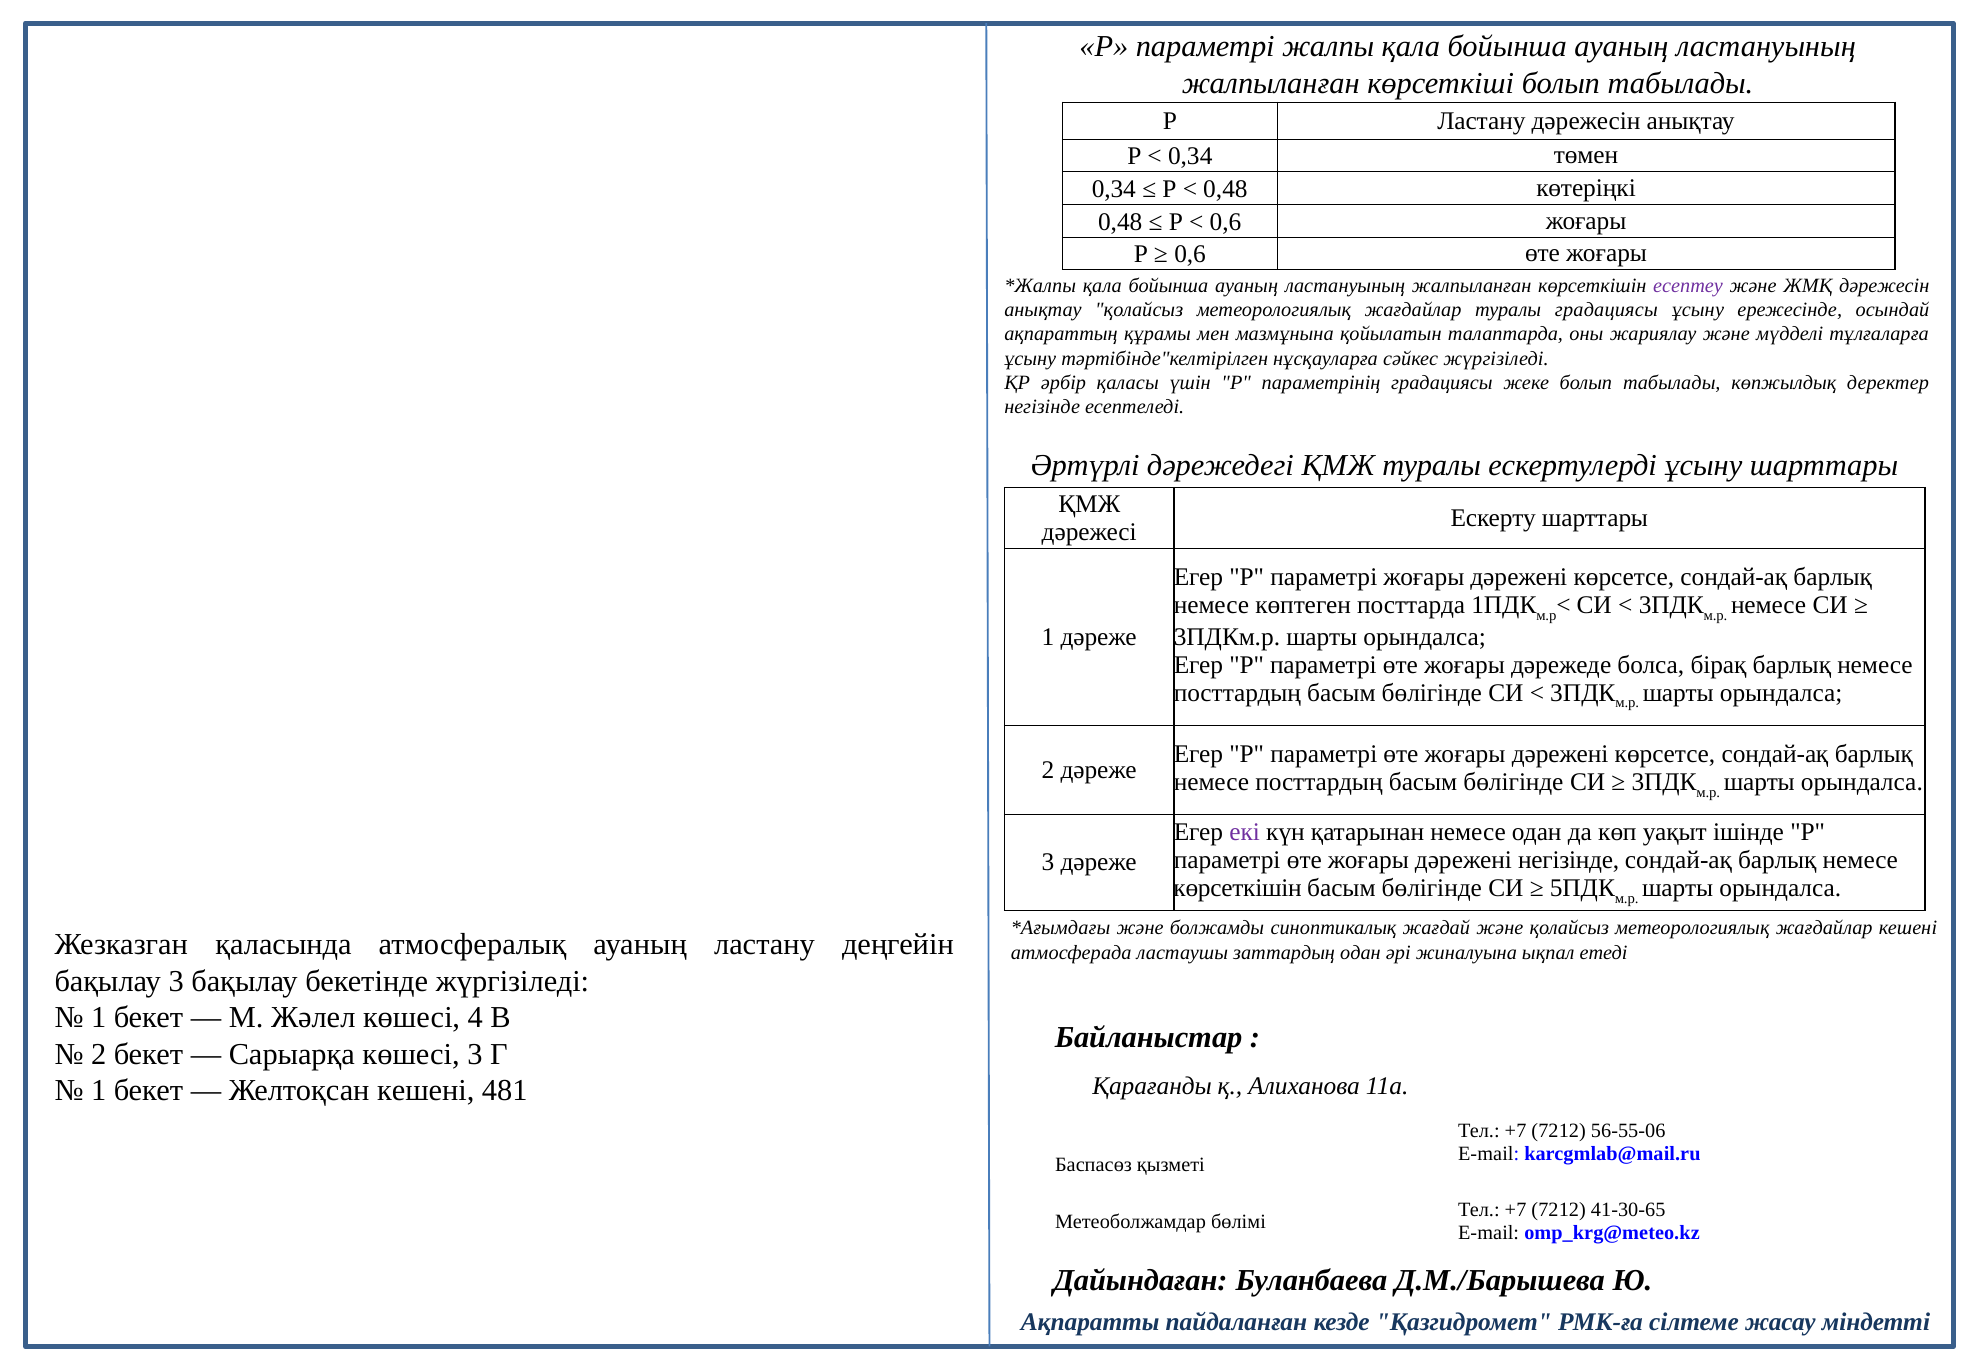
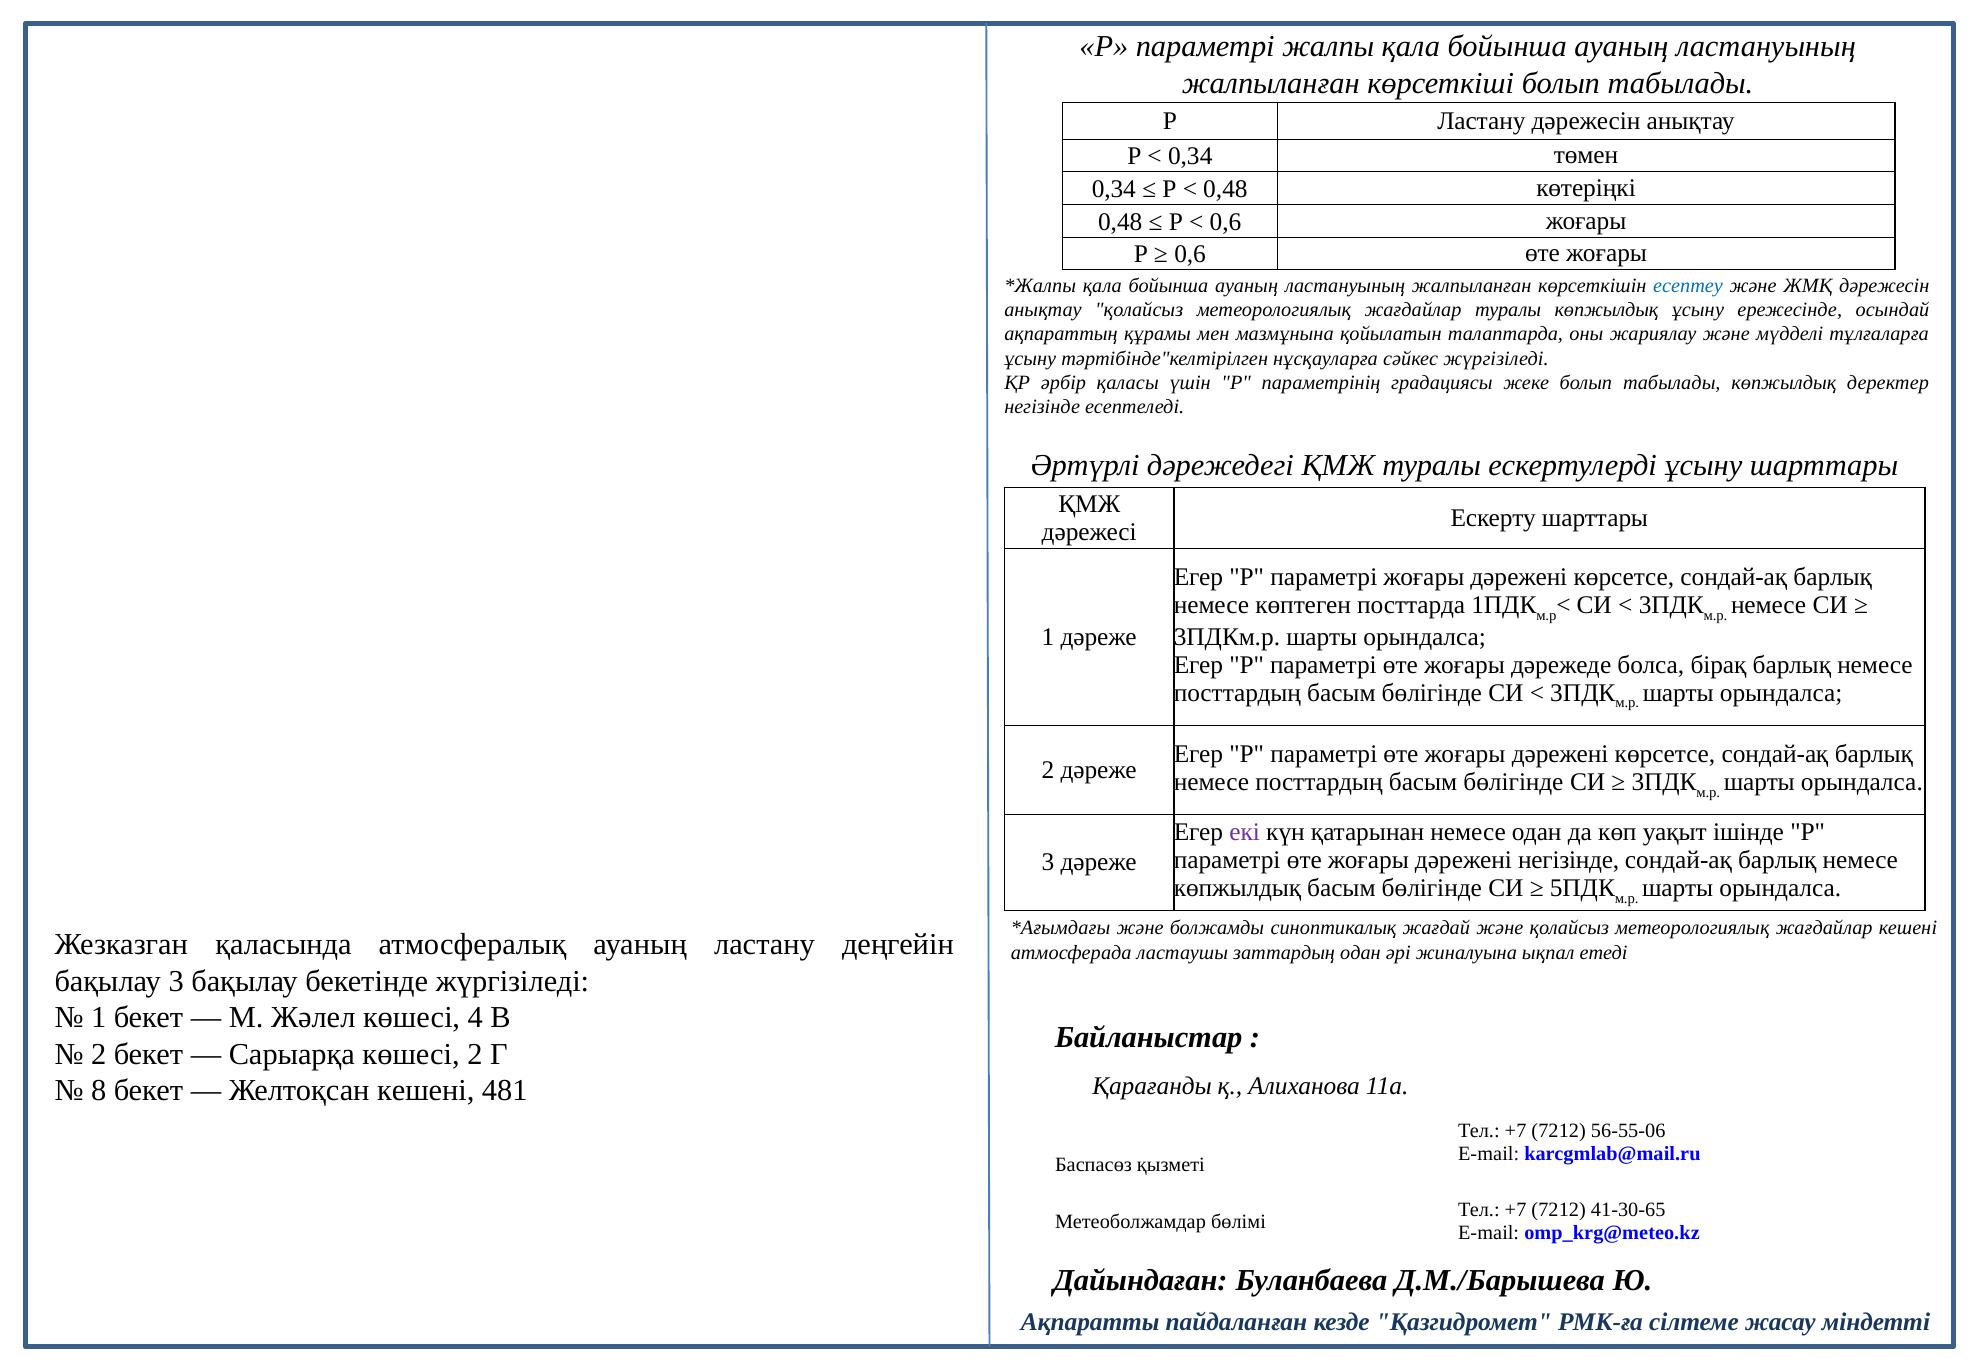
есептеу colour: purple -> blue (1688, 286)
туралы градациясы: градациясы -> көпжылдық (1607, 310)
көрсеткішін: көрсеткішін -> көпжылдық (1238, 889)
көшесі 3: 3 -> 2 (475, 1054)
1: 1 -> 8 (99, 1091)
